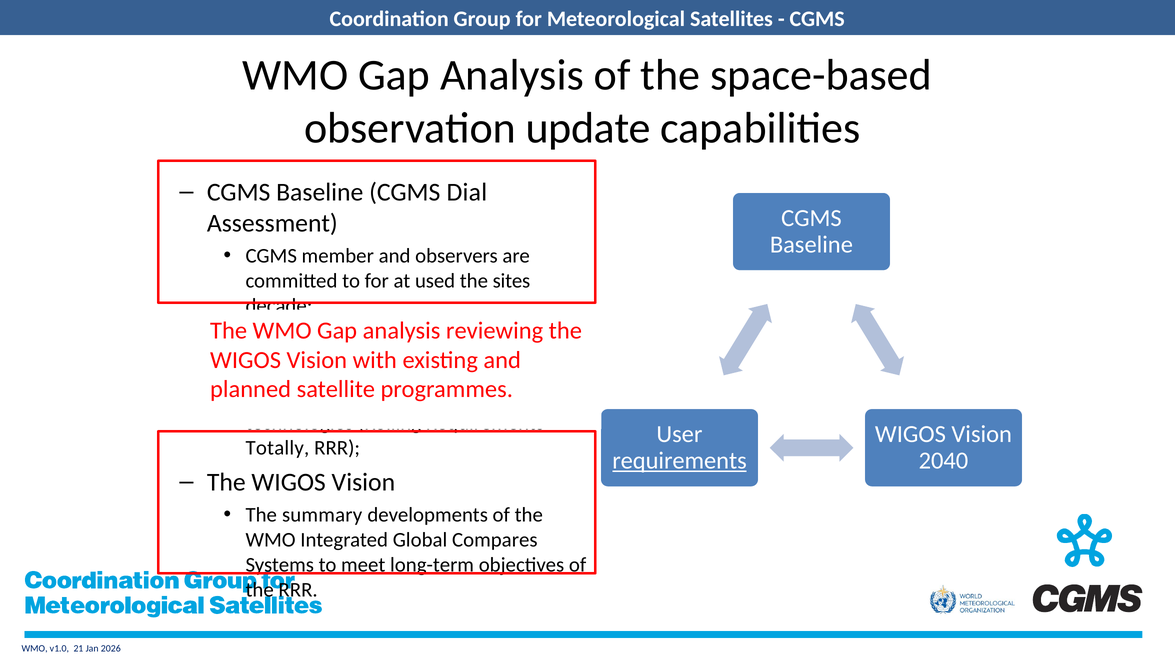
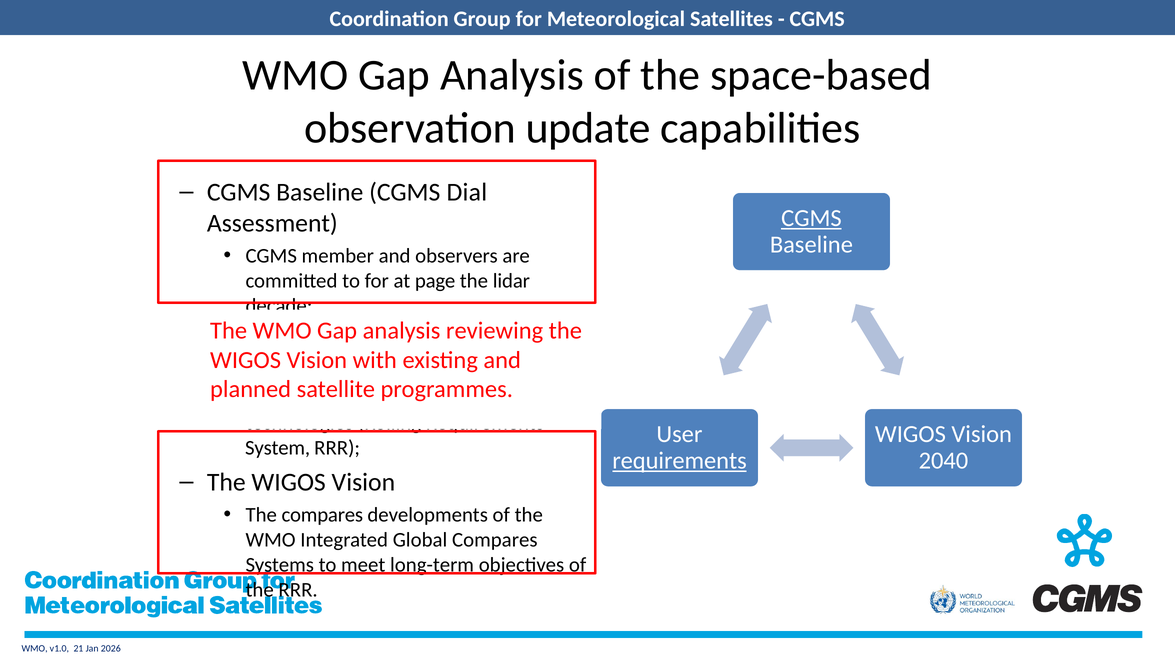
CGMS underline: none -> present (811, 218)
used: used -> page (435, 281)
sites: sites -> lidar (511, 281)
Totally: Totally -> System (278, 448)
The summary: summary -> compares (322, 515)
